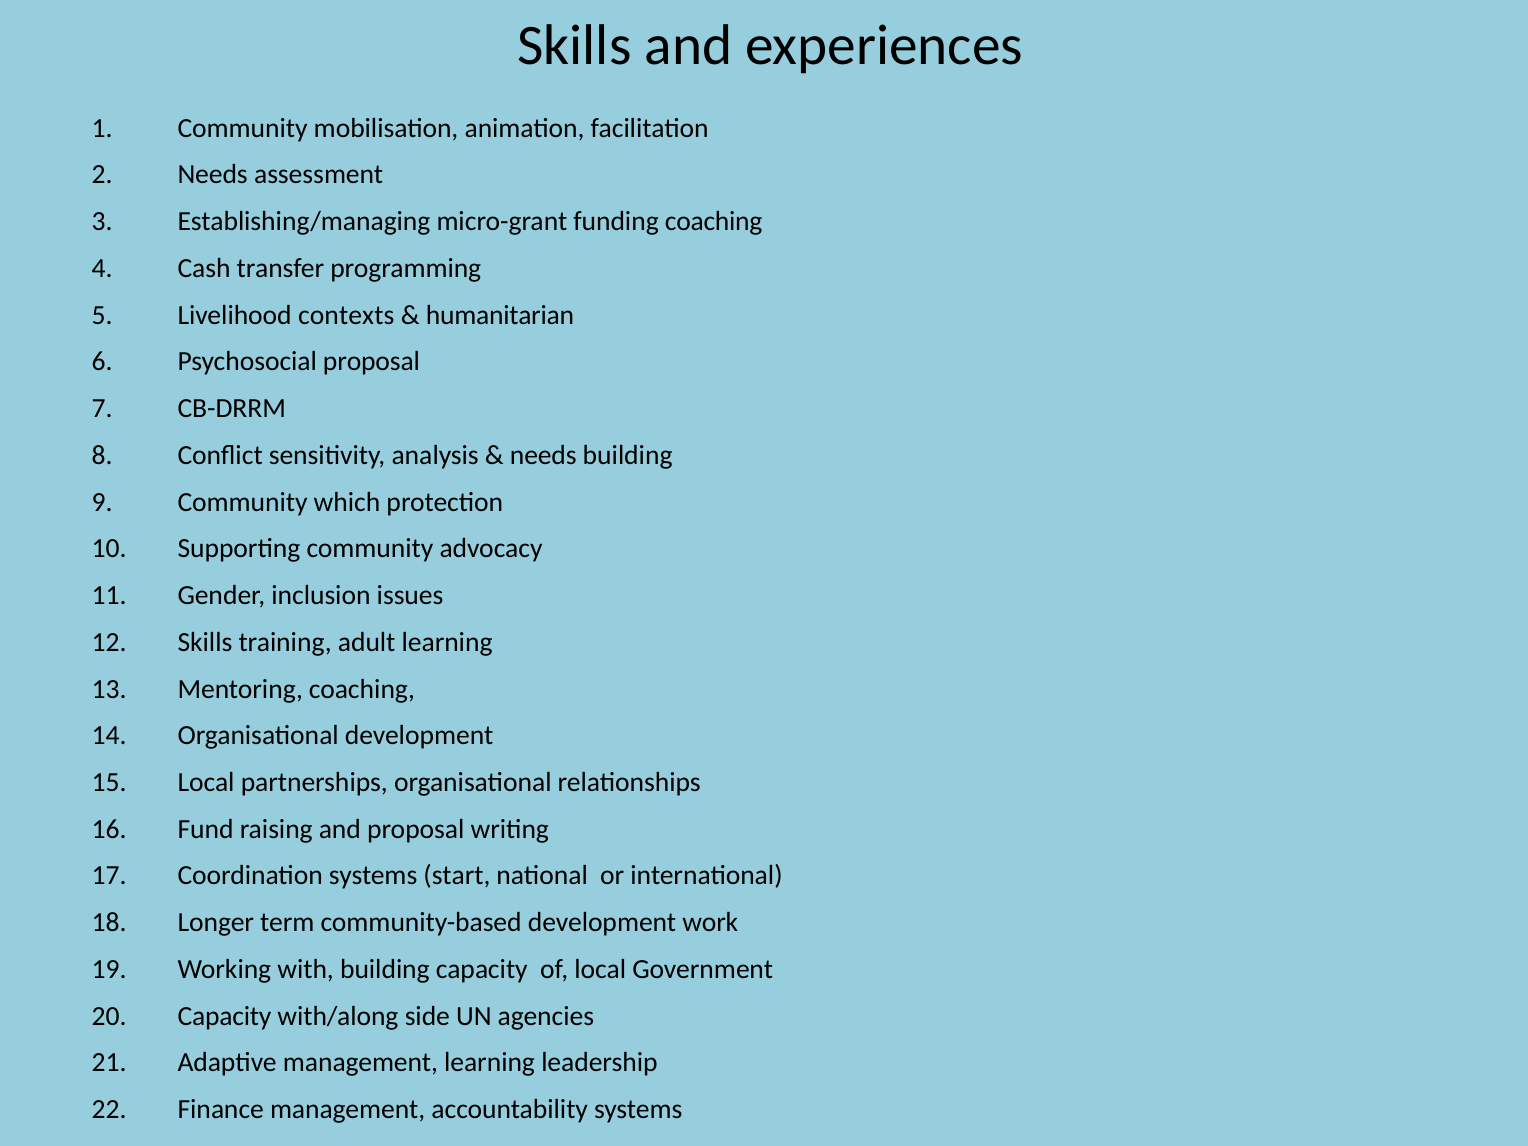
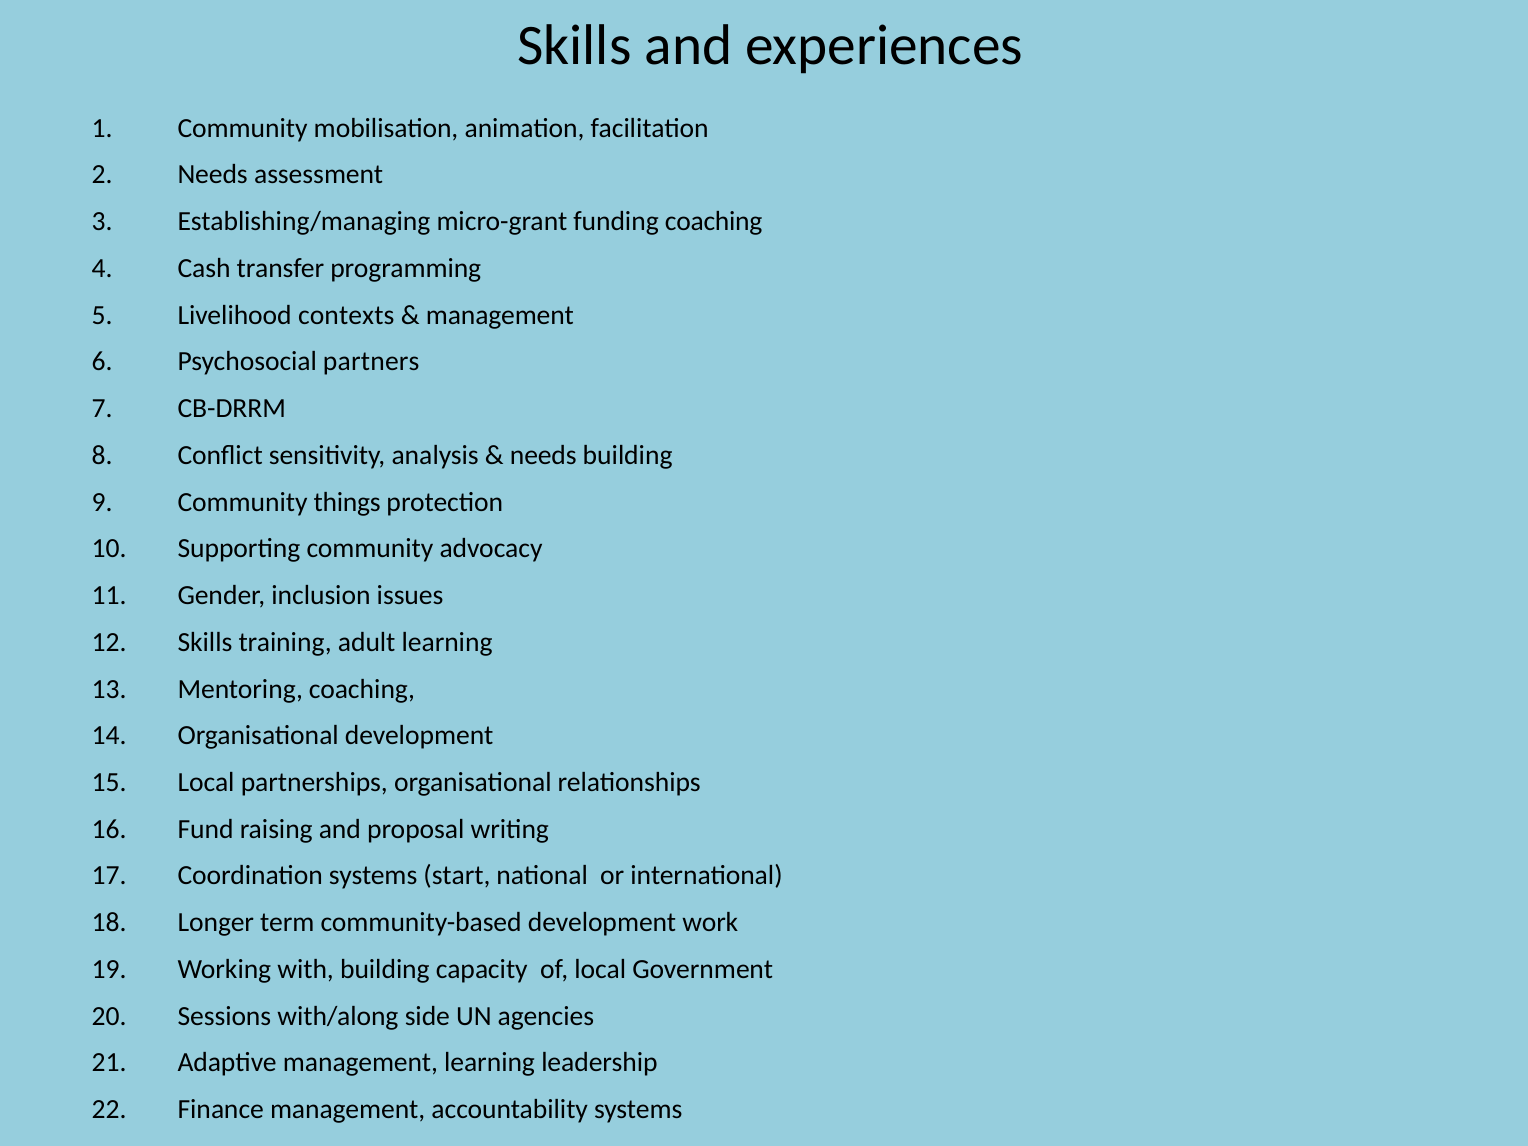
humanitarian: humanitarian -> management (500, 315)
Psychosocial proposal: proposal -> partners (371, 362)
which: which -> things (347, 502)
Capacity: Capacity -> Sessions (224, 1016)
